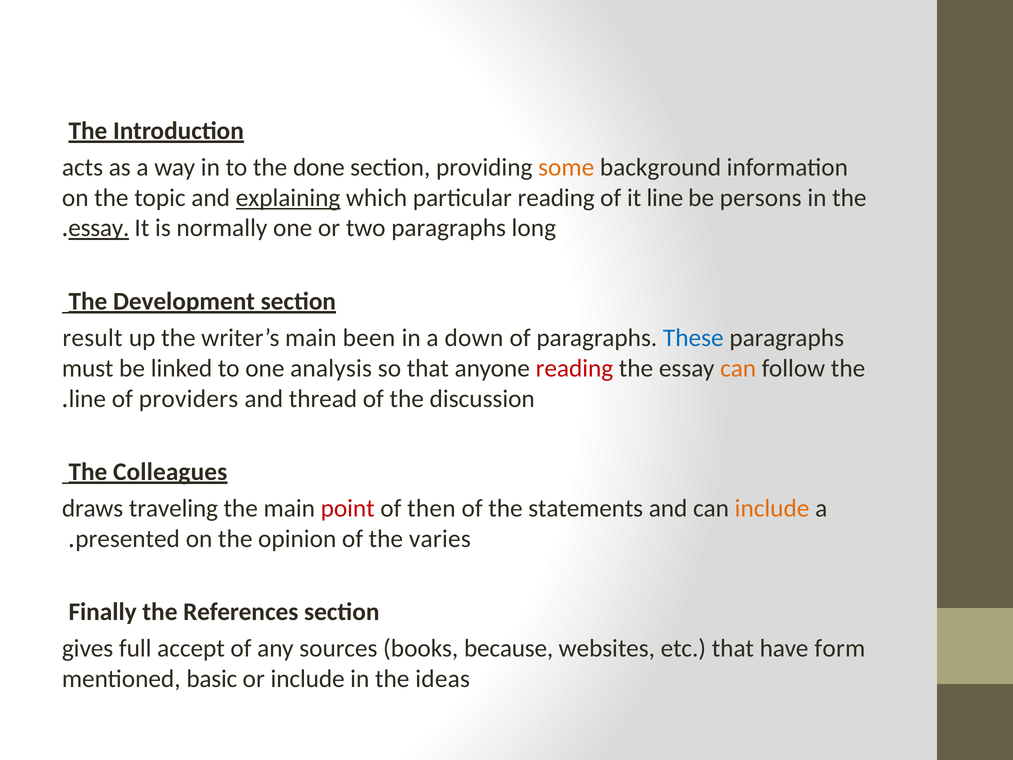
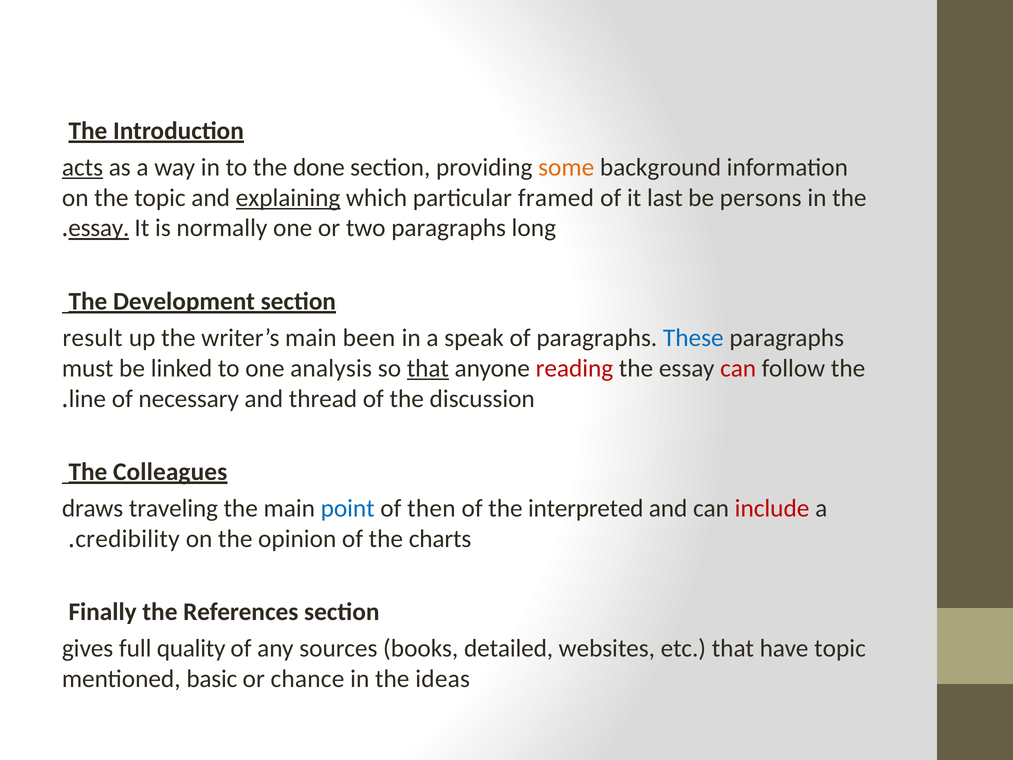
acts underline: none -> present (82, 167)
particular reading: reading -> framed (556, 198)
it line: line -> last (665, 198)
down: down -> speak (474, 338)
that underline: none -> present (428, 368)
can colour: orange -> red (738, 368)
providers: providers -> necessary (189, 399)
point colour: red -> blue (348, 508)
statements: statements -> interpreted (586, 508)
include colour: orange -> red (772, 508)
presented: presented -> credibility (127, 539)
varies: varies -> charts (440, 539)
accept: accept -> quality (191, 648)
because: because -> detailed (509, 648)
have form: form -> topic (840, 648)
or include: include -> chance (307, 679)
